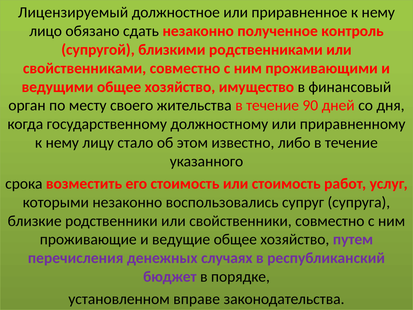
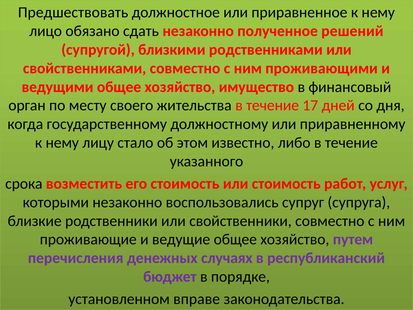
Лицензируемый: Лицензируемый -> Предшествовать (73, 12)
контроль: контроль -> решений (352, 31)
90: 90 -> 17 (310, 105)
